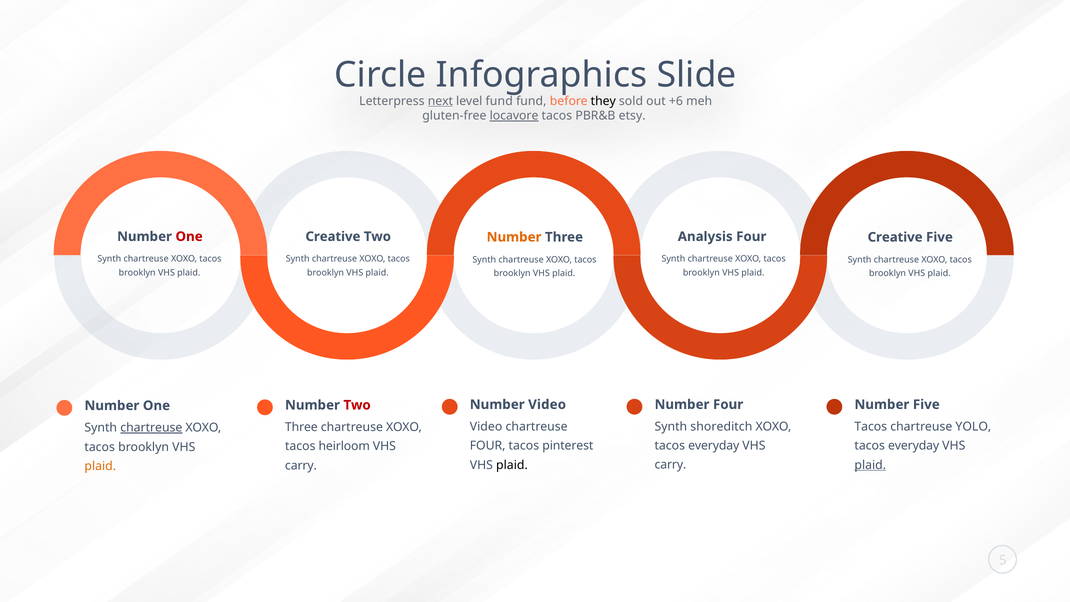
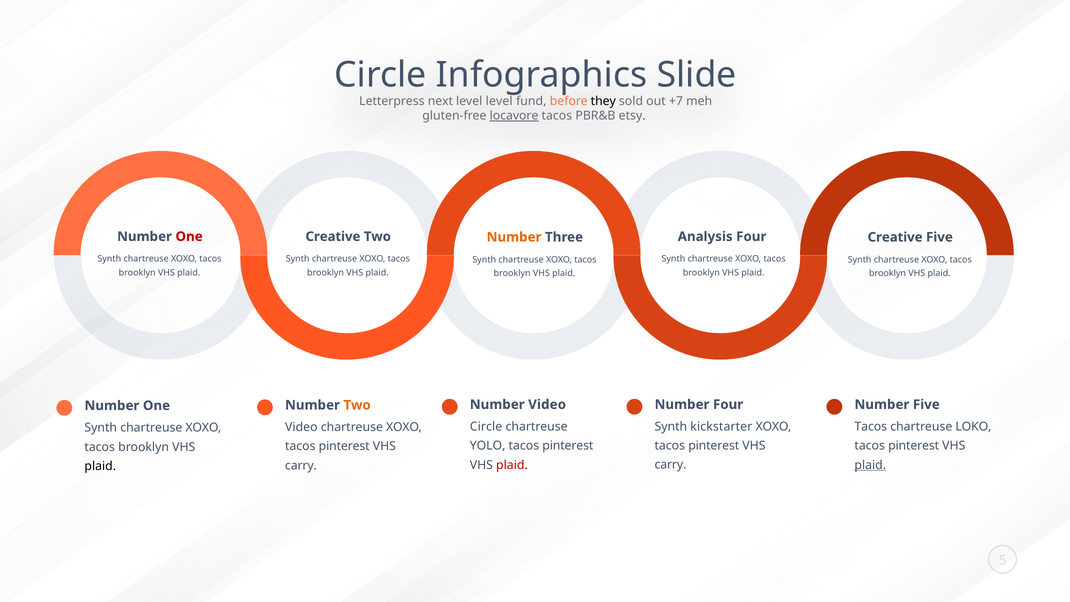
next underline: present -> none (440, 101)
level fund: fund -> level (499, 101)
+6: +6 -> +7 (676, 101)
Two colour: red -> orange (357, 405)
shoreditch: shoreditch -> kickstarter (721, 427)
Video: Video -> Circle (486, 427)
YOLO: YOLO -> LOKO (973, 427)
Three: Three -> Video (301, 427)
chartreuse underline: present -> none (151, 428)
FOUR: FOUR -> YOLO (488, 446)
everyday: everyday -> pinterest (714, 446)
everyday: everyday -> pinterest (914, 446)
heirloom: heirloom -> pinterest (344, 446)
plaid colour: black -> red (512, 465)
plaid colour: orange -> black (100, 466)
